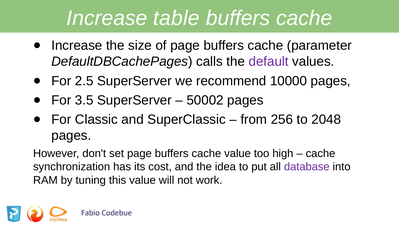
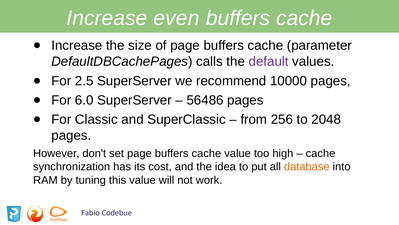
table: table -> even (176, 18)
3.5: 3.5 -> 6.0 (84, 100)
50002: 50002 -> 56486 (205, 100)
database colour: purple -> orange (307, 166)
